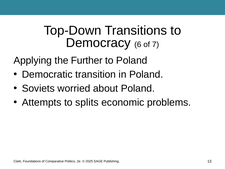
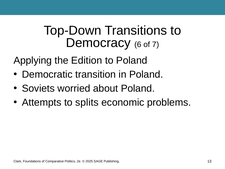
Further: Further -> Edition (87, 60)
